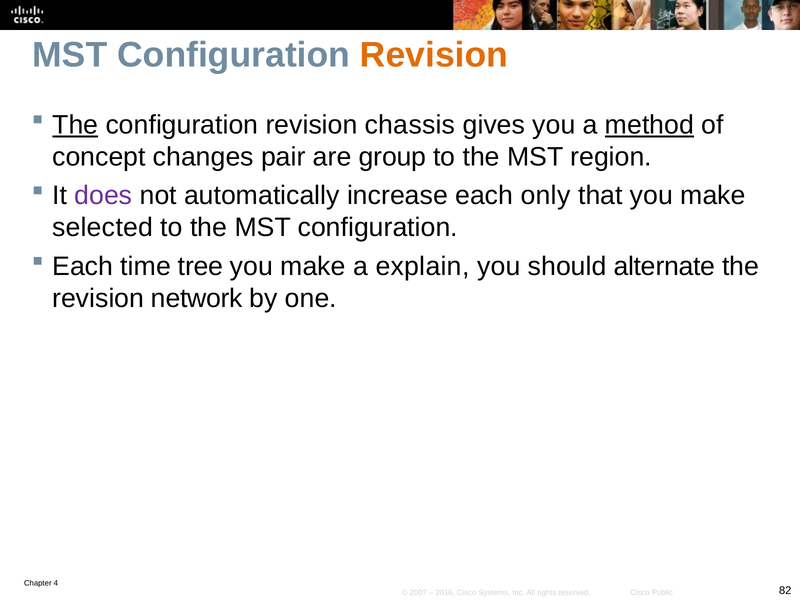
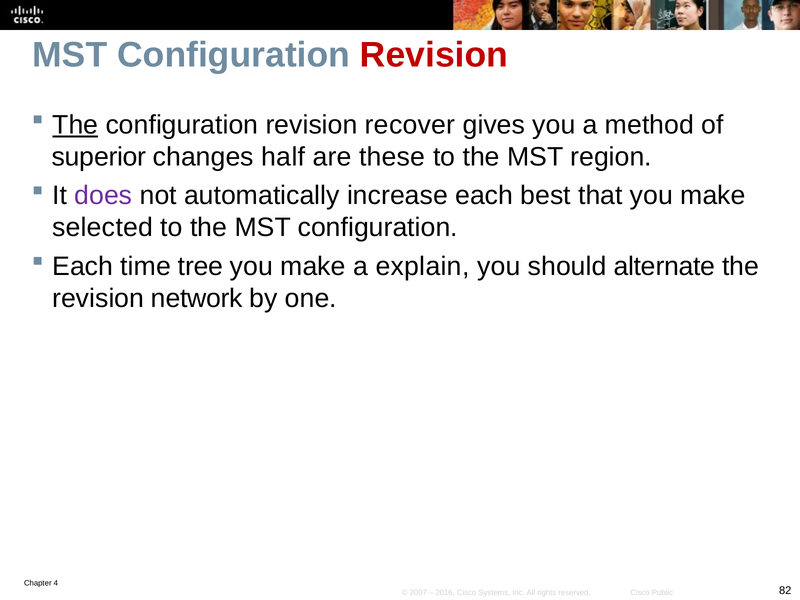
Revision colour: orange -> red (434, 55)
chassis: chassis -> recover (410, 125)
method underline: present -> none (649, 125)
concept: concept -> superior (99, 157)
pair: pair -> half (283, 157)
group: group -> these (392, 157)
only: only -> best (546, 196)
